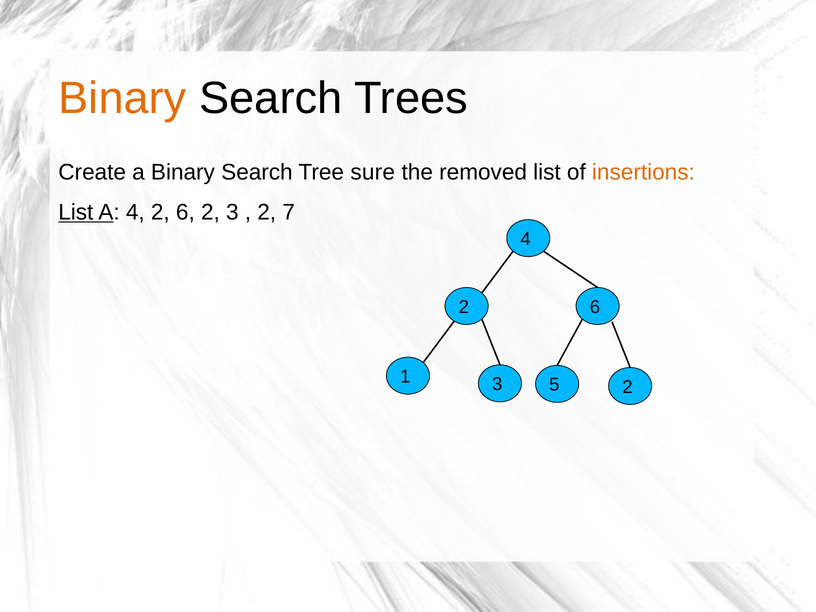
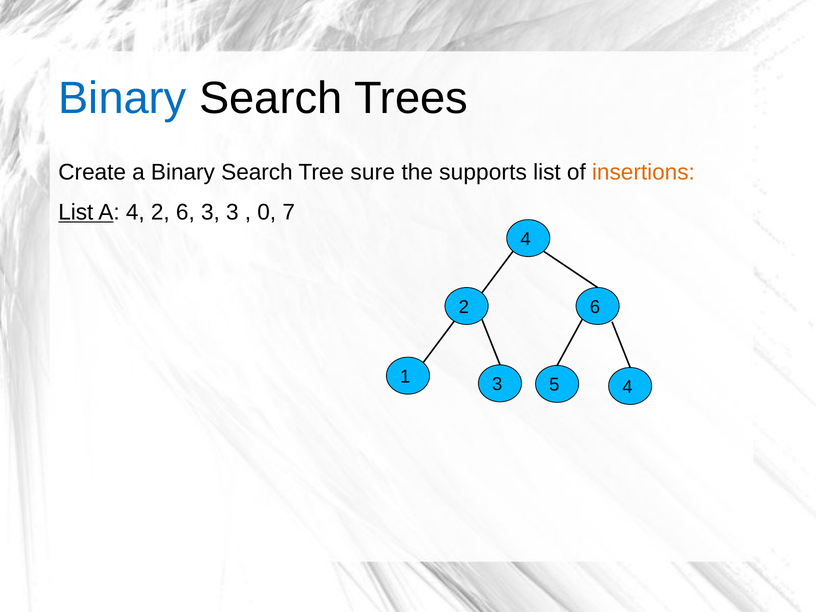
Binary colour: orange -> blue (122, 99)
removed: removed -> supports (483, 172)
6 2: 2 -> 3 (210, 212)
2: 2 -> 0 (267, 212)
5 2: 2 -> 4 (627, 387)
